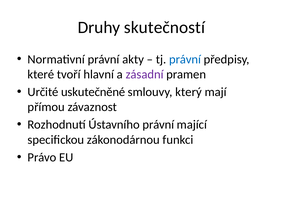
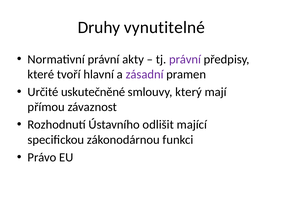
skutečností: skutečností -> vynutitelné (164, 27)
právní colour: blue -> purple (185, 59)
Ústavního právní: právní -> odlišit (158, 125)
